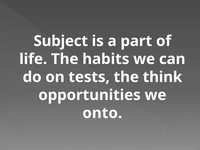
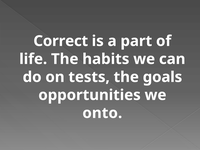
Subject: Subject -> Correct (61, 41)
think: think -> goals (162, 77)
